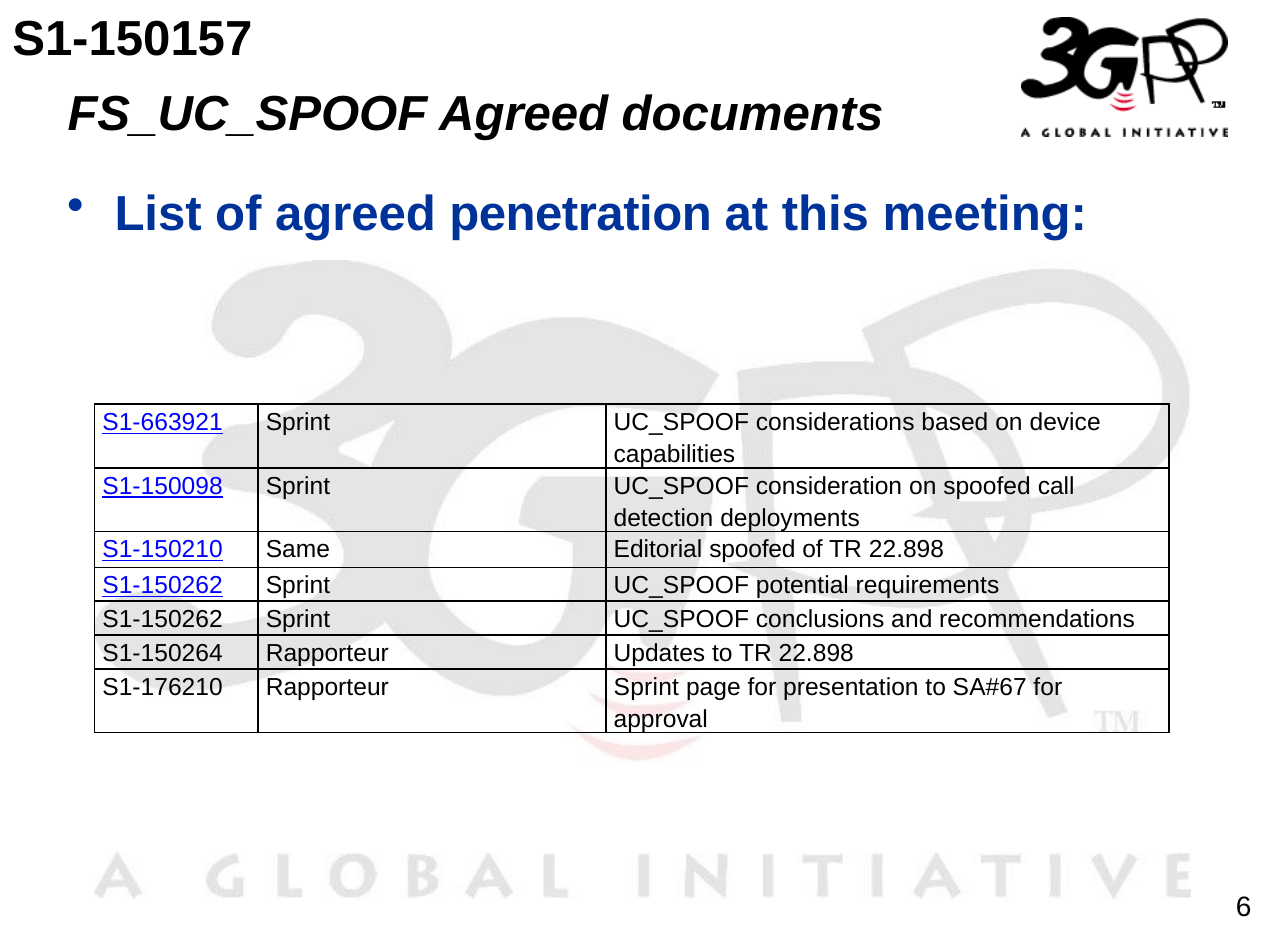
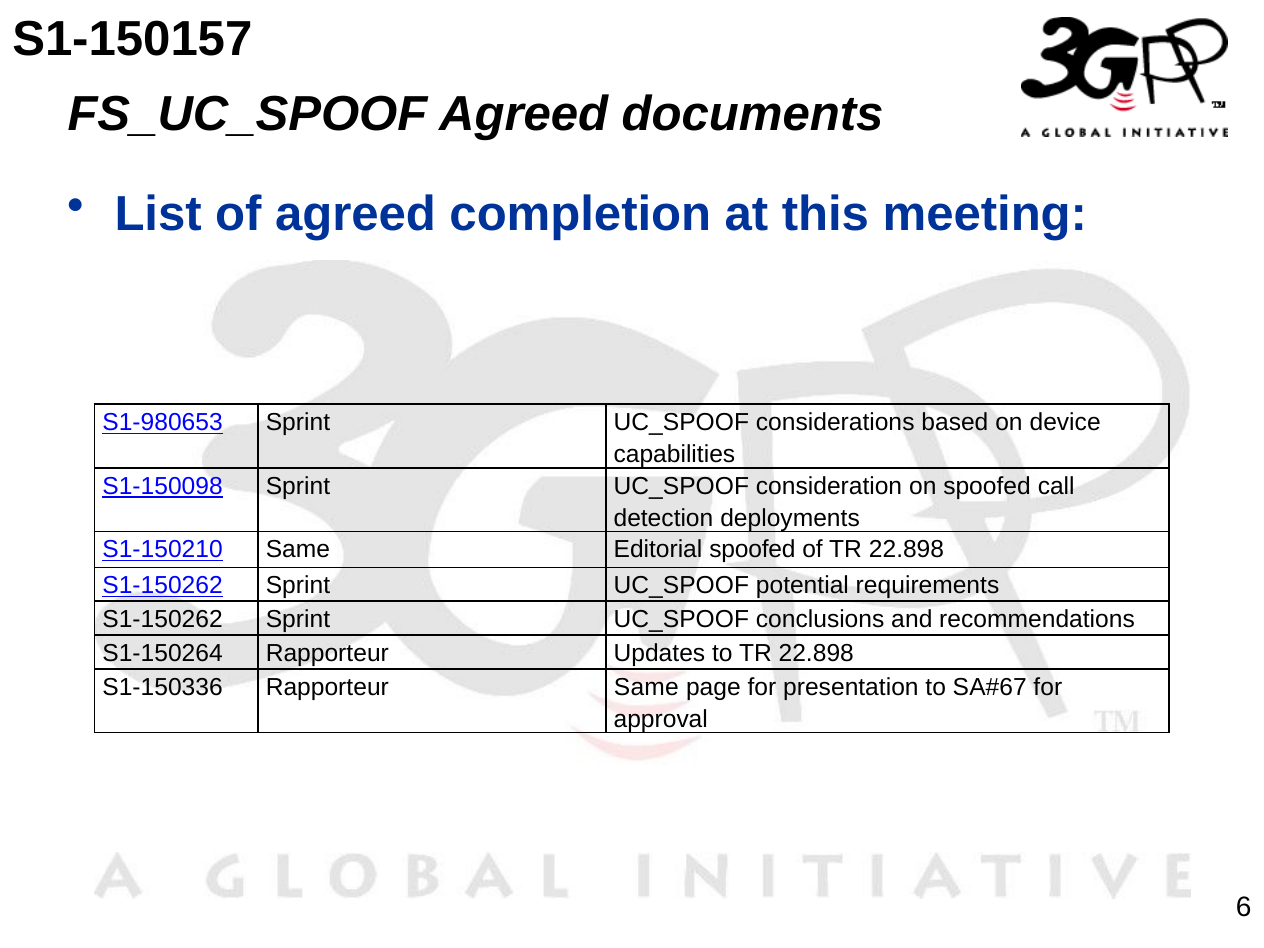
penetration: penetration -> completion (580, 214)
S1-663921: S1-663921 -> S1-980653 (163, 423)
S1-176210: S1-176210 -> S1-150336 (163, 687)
Rapporteur Sprint: Sprint -> Same (646, 687)
